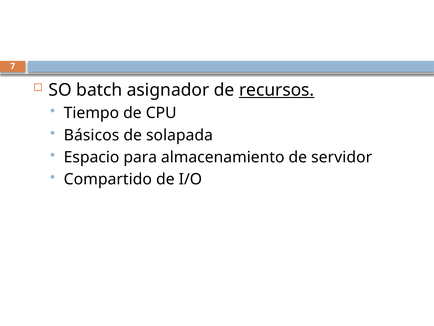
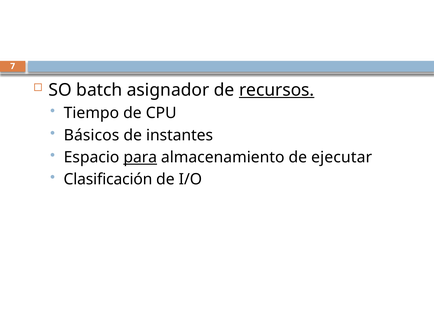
solapada: solapada -> instantes (180, 135)
para underline: none -> present (140, 157)
servidor: servidor -> ejecutar (342, 157)
Compartido: Compartido -> Clasificación (108, 179)
